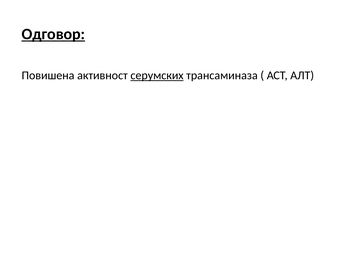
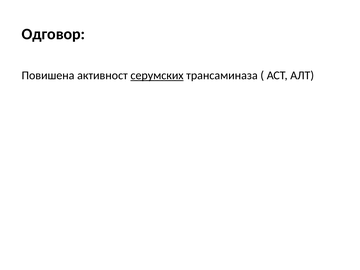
Одговор underline: present -> none (53, 34)
